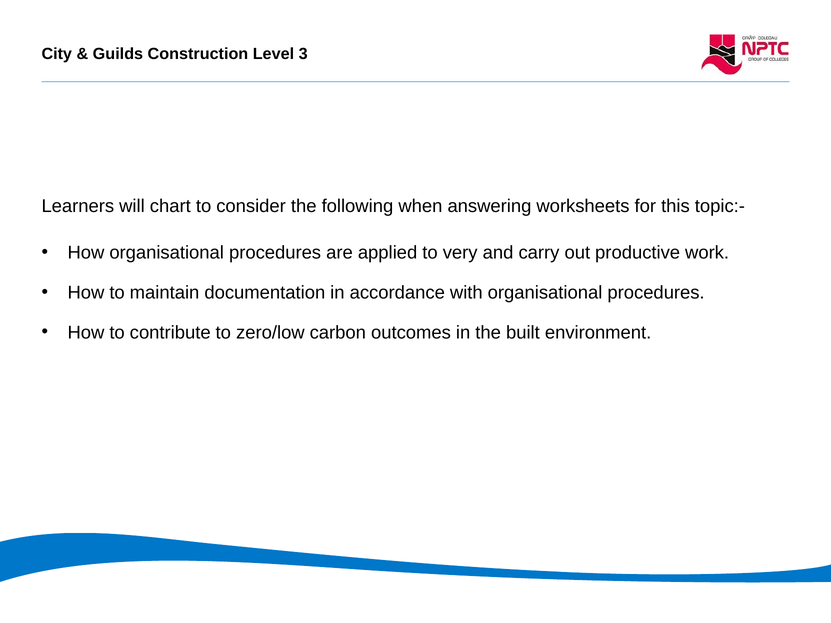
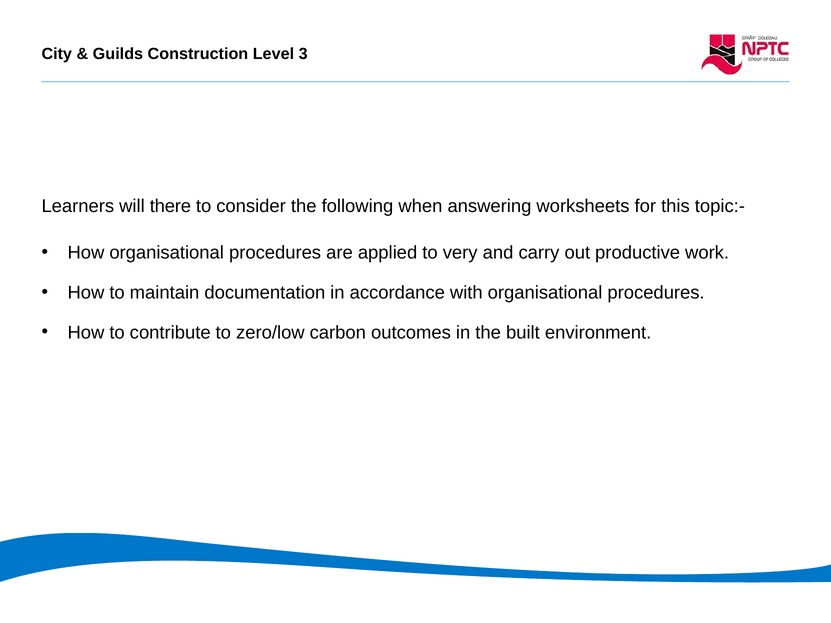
chart: chart -> there (170, 206)
